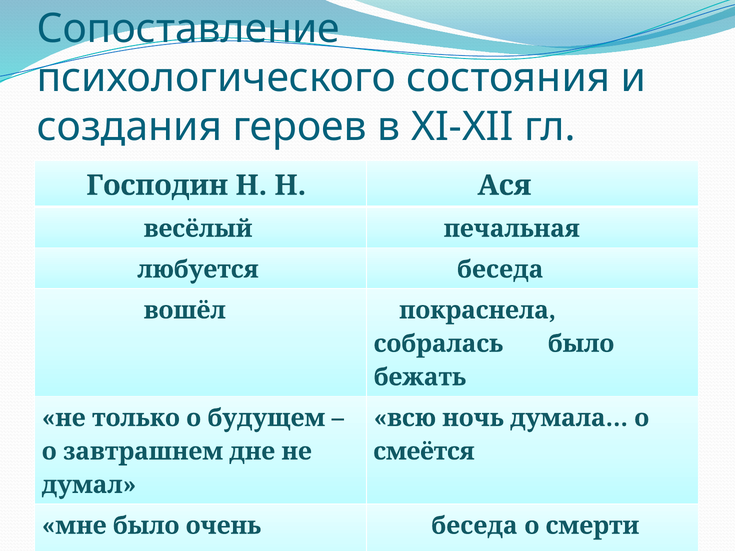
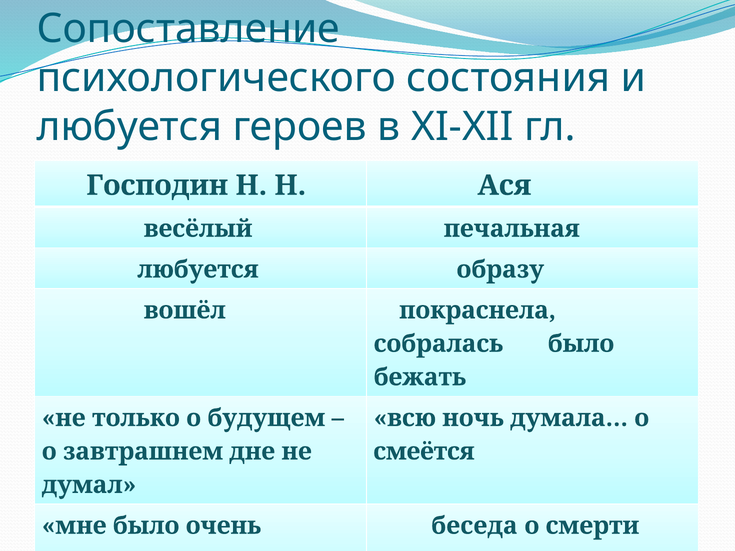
создания: создания -> любуется (129, 127)
любуется беседа: беседа -> образу (500, 270)
